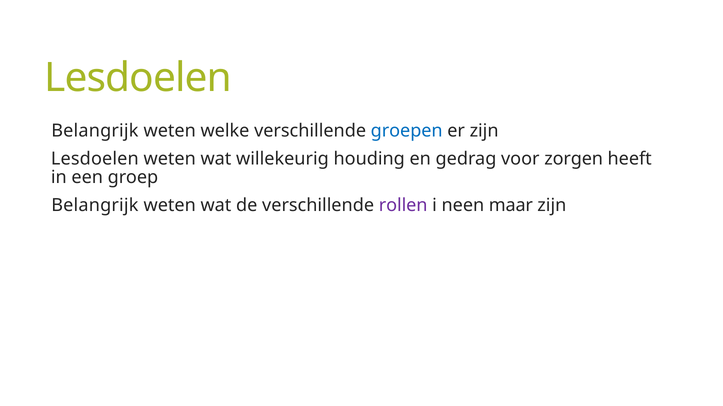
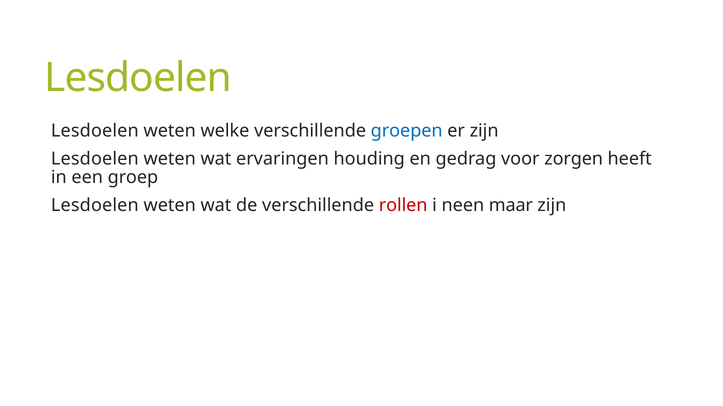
Belangrijk: Belangrijk -> Lesdoelen (95, 131)
willekeurig: willekeurig -> ervaringen (282, 159)
Belangrijk: Belangrijk -> Lesdoelen (95, 206)
rollen colour: purple -> red (403, 206)
